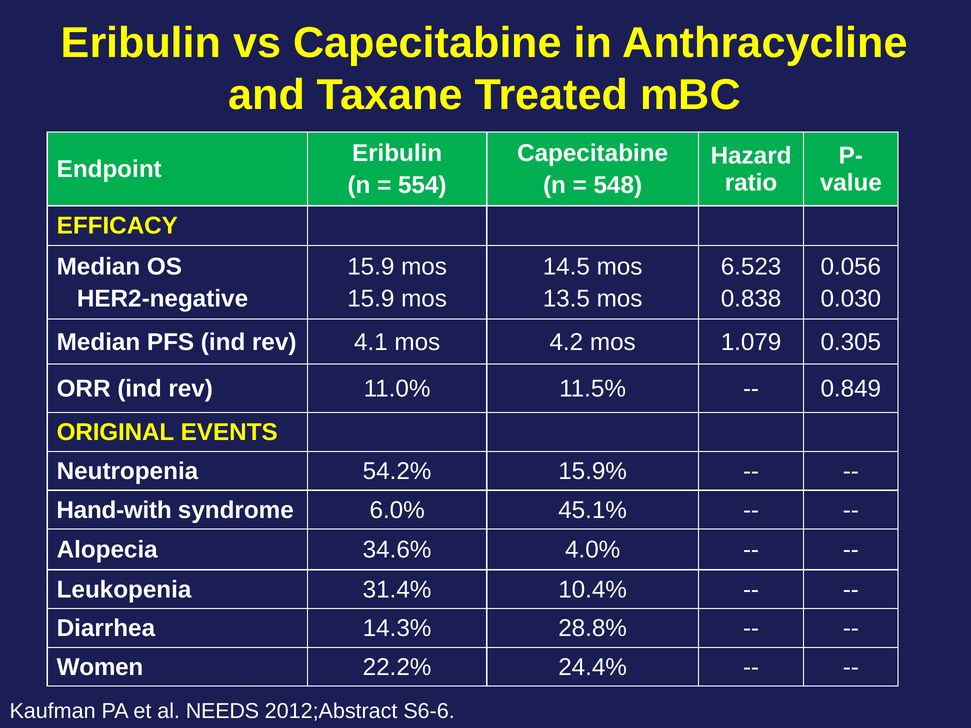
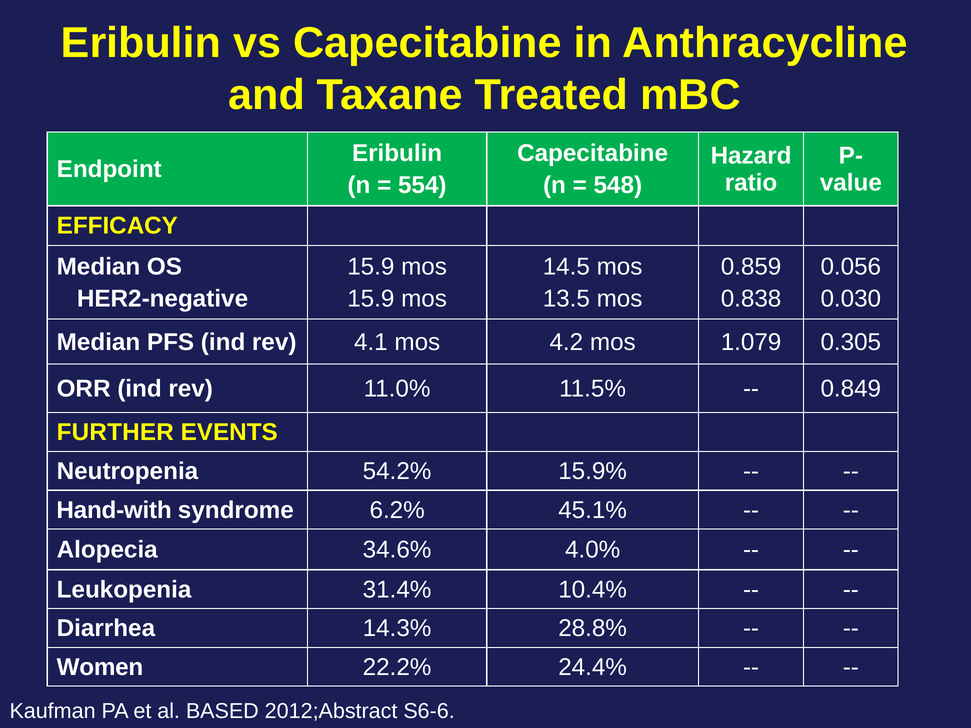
6.523: 6.523 -> 0.859 (751, 267)
ORIGINAL: ORIGINAL -> FURTHER (115, 433)
6.0%: 6.0% -> 6.2% (397, 510)
NEEDS: NEEDS -> BASED (222, 712)
